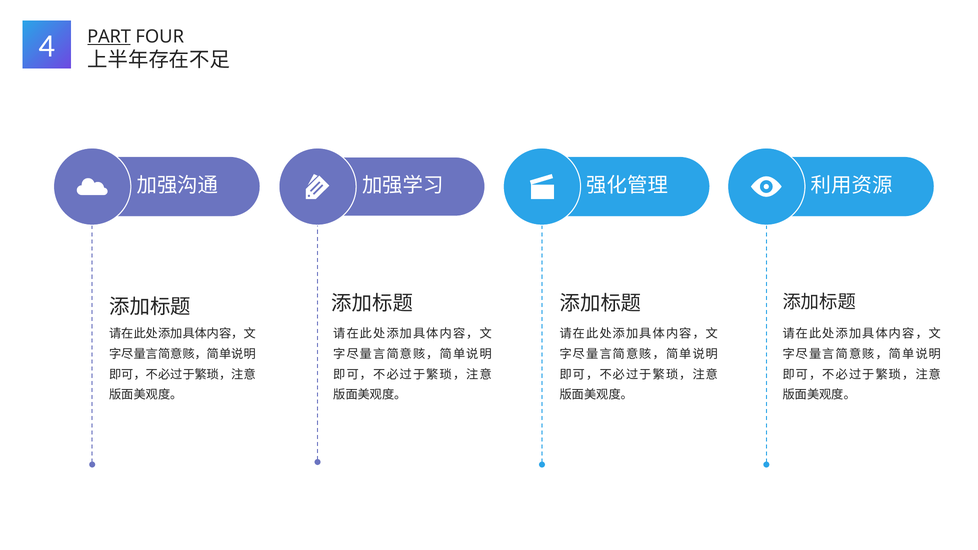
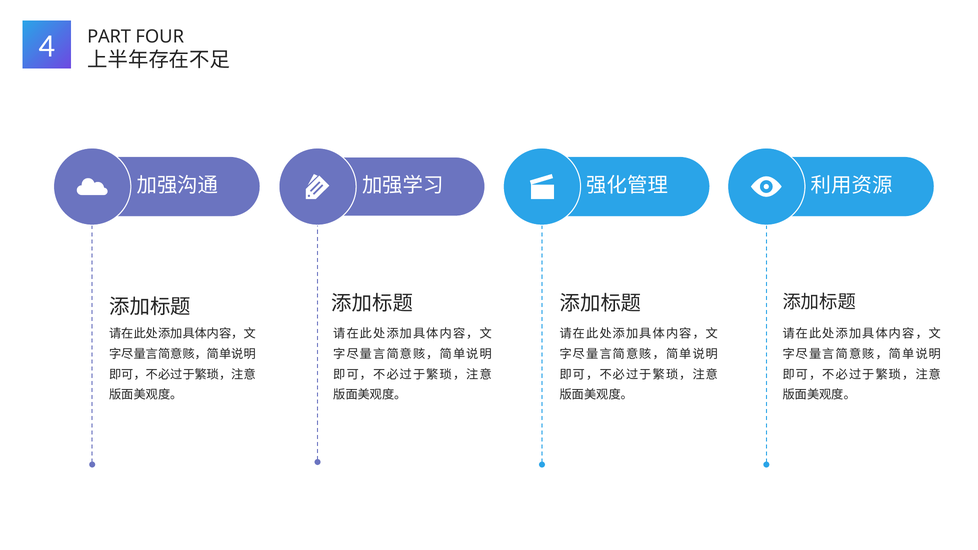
PART underline: present -> none (109, 37)
